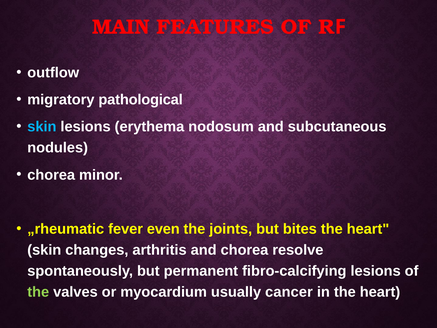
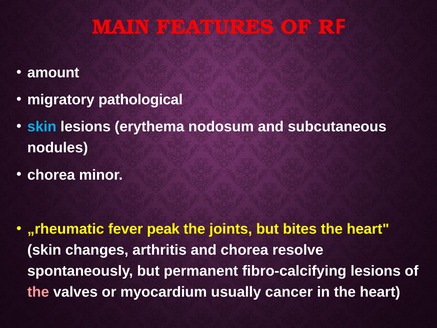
outflow: outflow -> amount (53, 73)
even: even -> peak (163, 229)
the colour: light green -> pink (38, 292)
